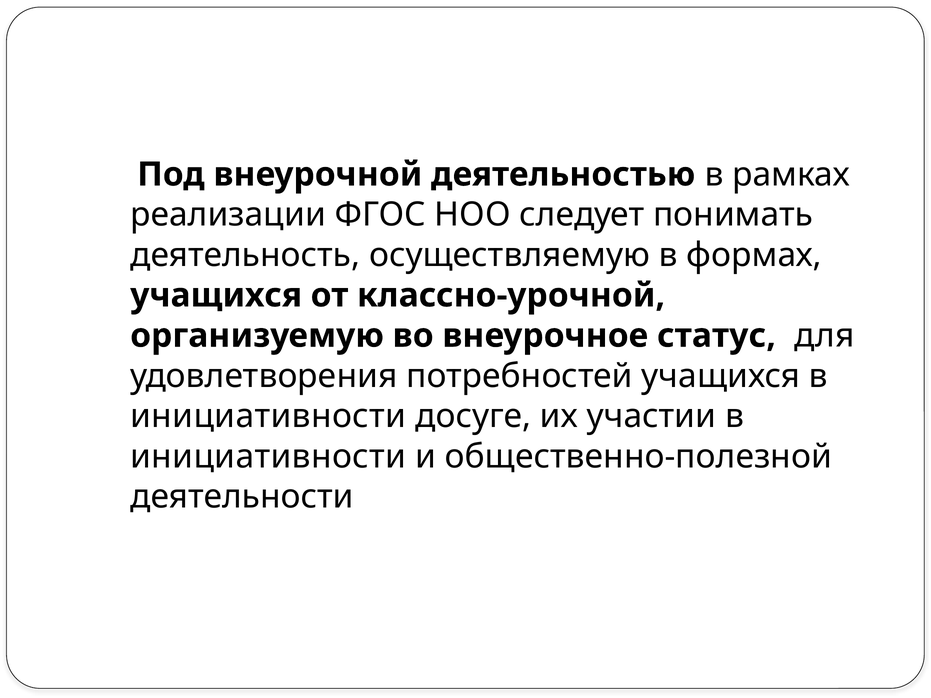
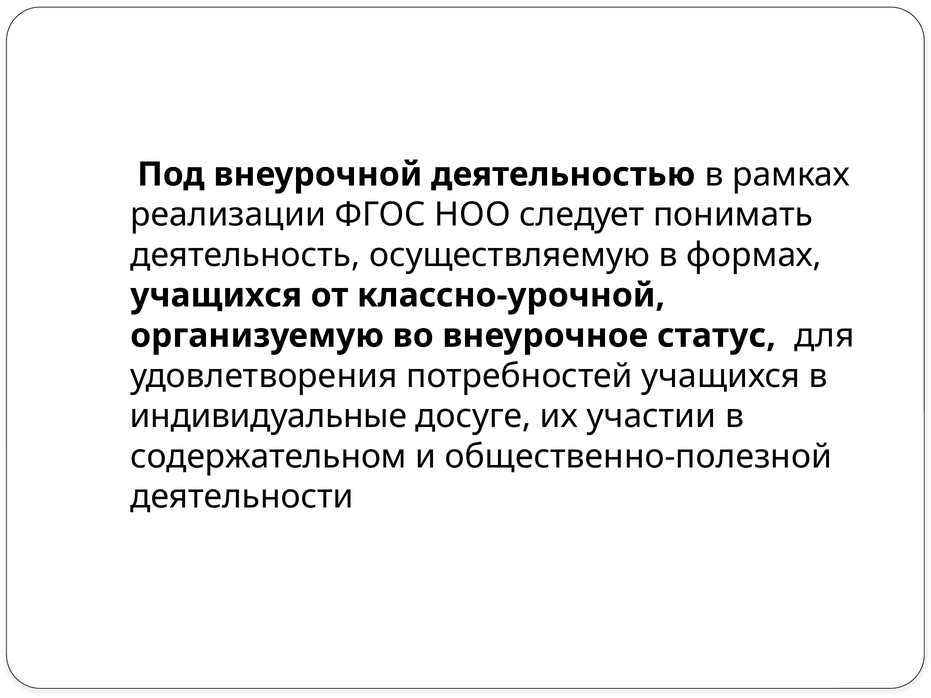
инициативности: инициативности -> индивидуальные (268, 416)
инициативности: инициативности -> содержательном (268, 457)
